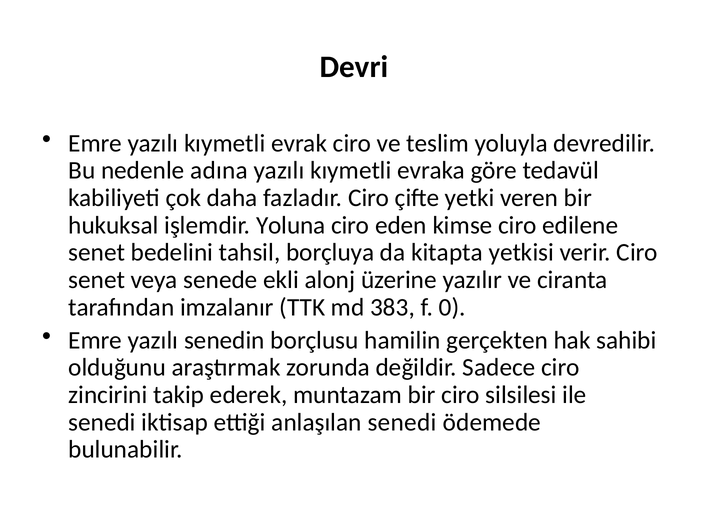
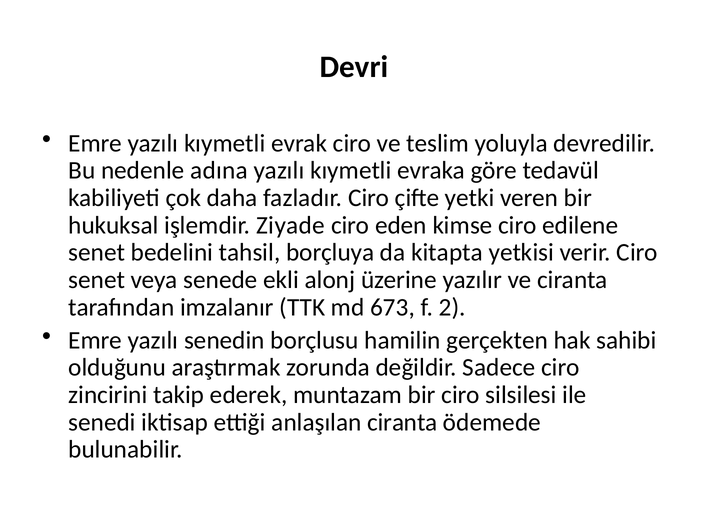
Yoluna: Yoluna -> Ziyade (291, 225)
383: 383 -> 673 (393, 307)
0: 0 -> 2 (452, 307)
anlaşılan senedi: senedi -> ciranta (402, 422)
